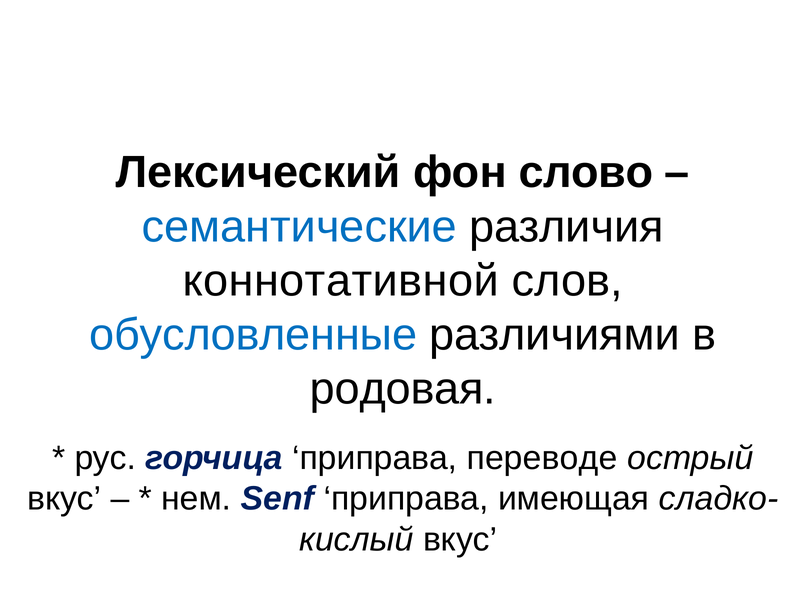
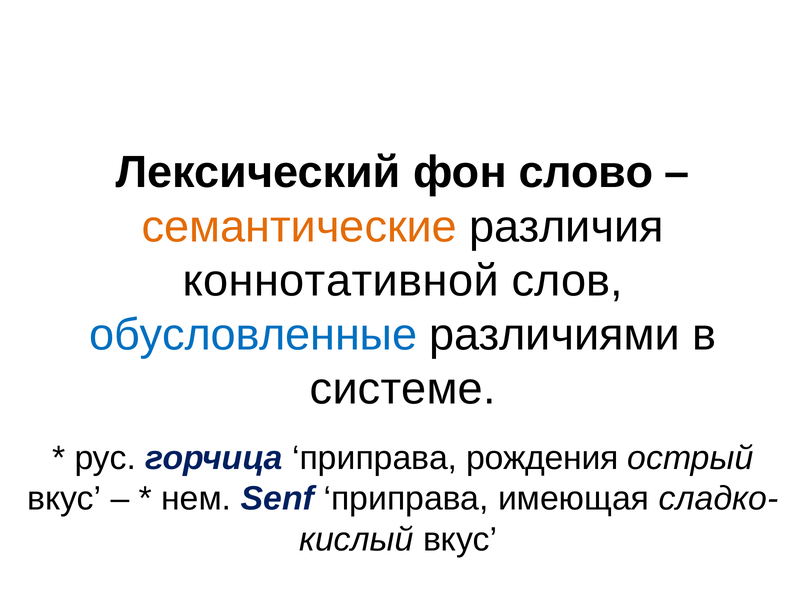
семантические colour: blue -> orange (299, 227)
родовая: родовая -> системе (403, 389)
переводе: переводе -> рождения (542, 458)
